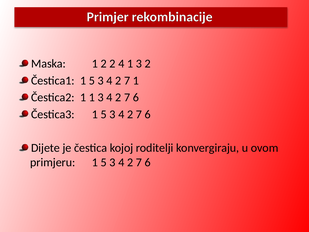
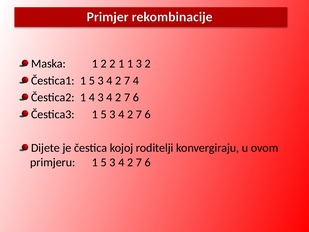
2 4: 4 -> 1 (121, 64)
7 1: 1 -> 4 (136, 81)
1 1: 1 -> 4 (92, 97)
